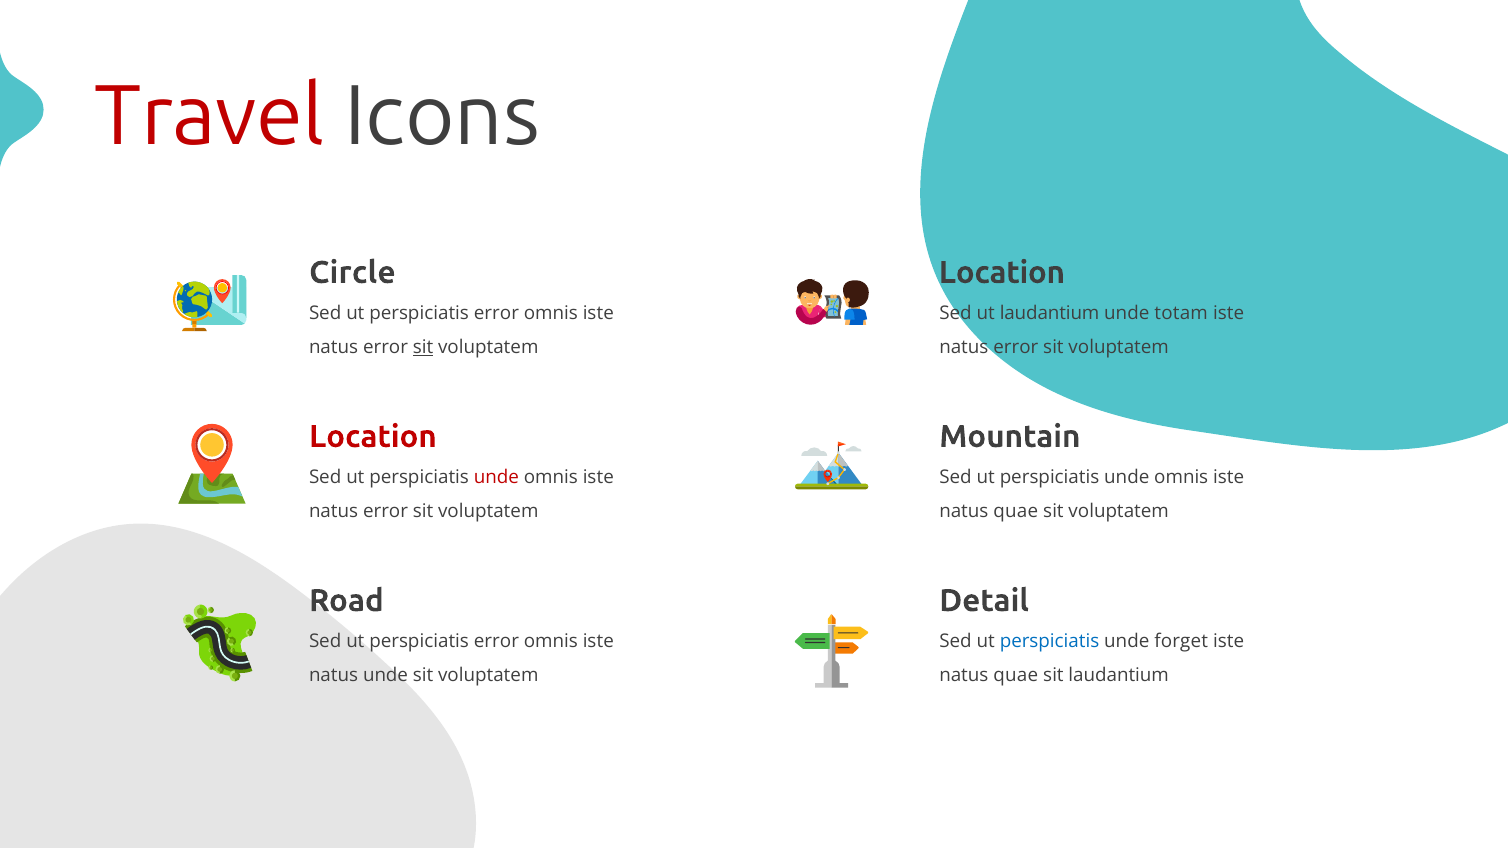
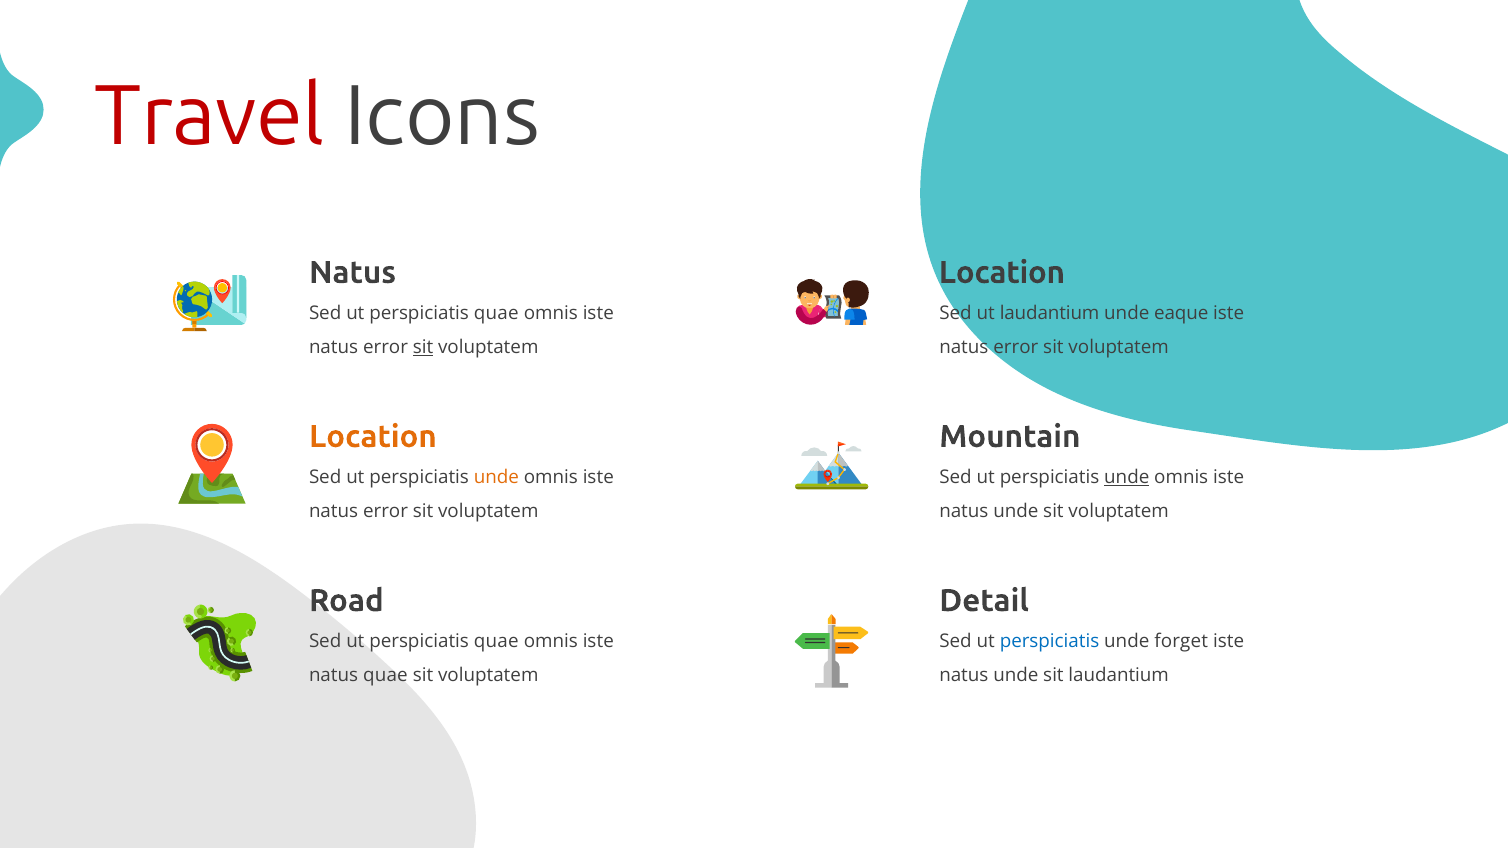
Circle: Circle -> Natus (353, 273)
error: error -> quae (496, 313)
totam: totam -> eaque (1181, 313)
Location colour: red -> orange (373, 437)
unde colour: red -> orange (496, 477)
unde underline: none -> present (1127, 477)
quae: quae -> unde (1016, 511)
error: error -> quae (496, 642)
natus unde: unde -> quae (385, 675)
quae: quae -> unde (1016, 675)
